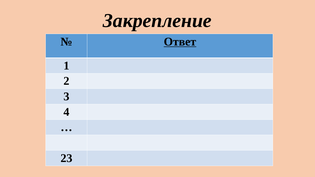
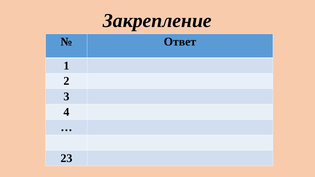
Ответ underline: present -> none (180, 42)
